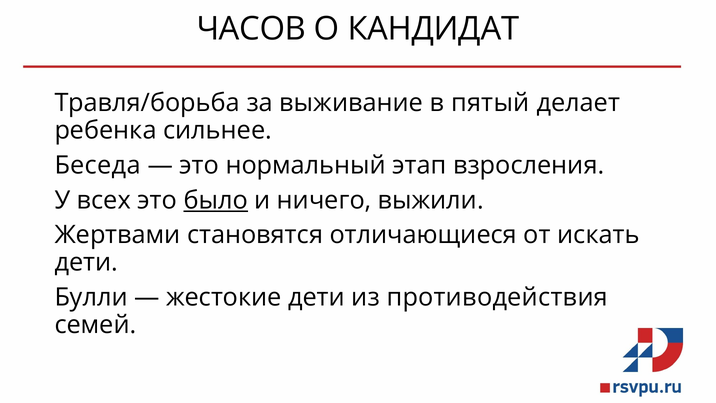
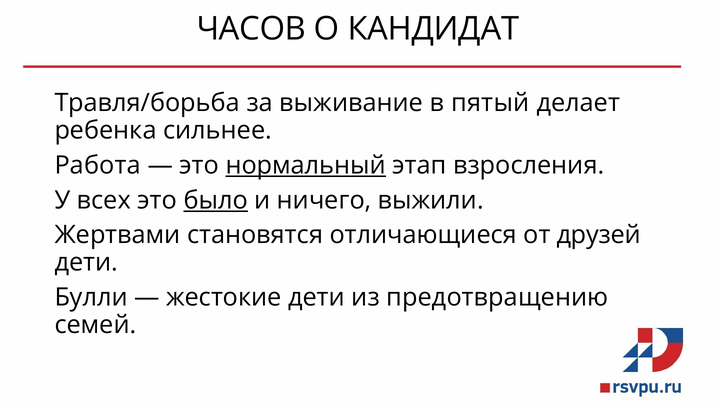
Беседа: Беседа -> Работа (98, 165)
нормальный underline: none -> present (306, 165)
искать: искать -> друзей (599, 235)
противодействия: противодействия -> предотвращению (497, 297)
